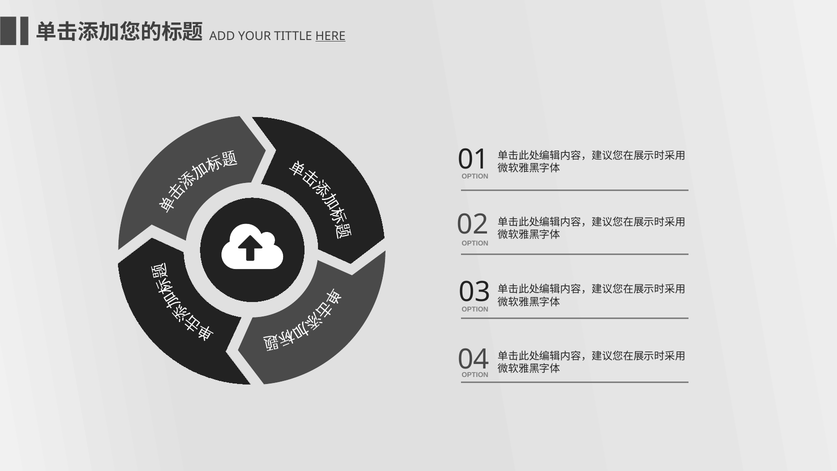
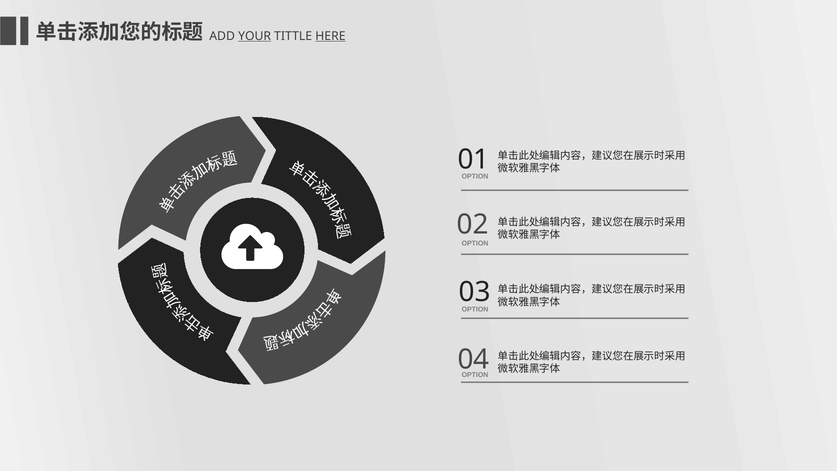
YOUR underline: none -> present (255, 36)
